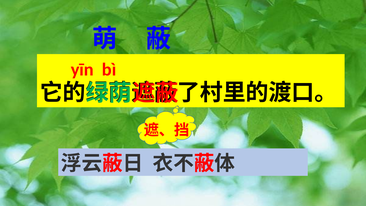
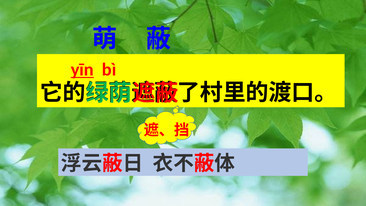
yīn underline: none -> present (82, 70)
